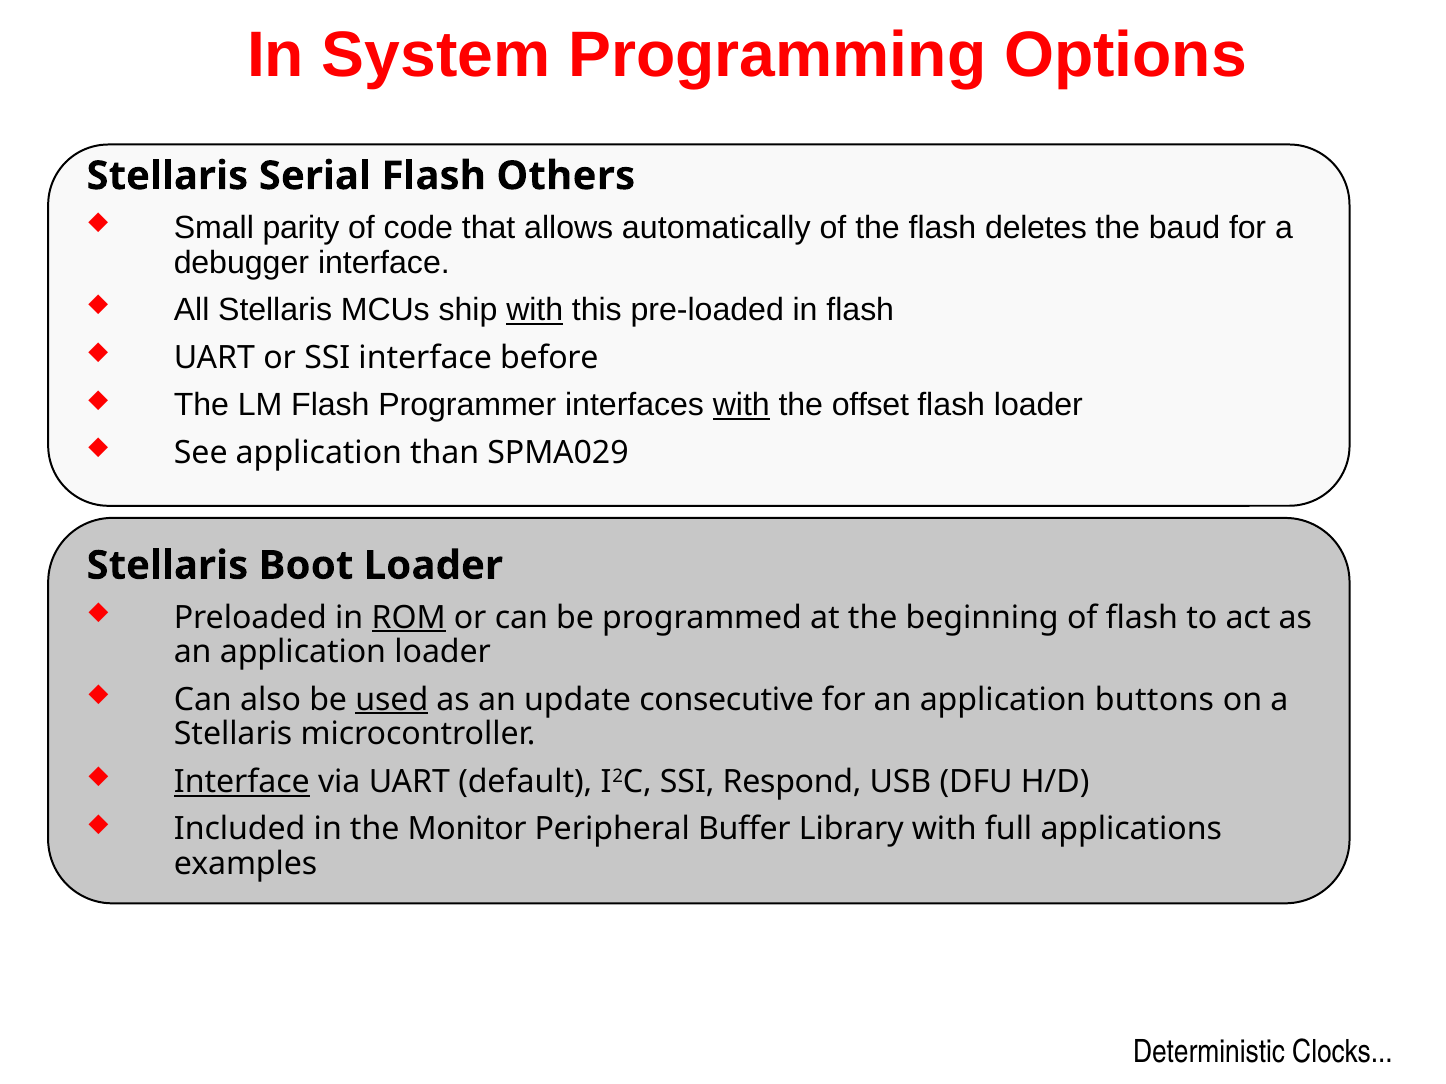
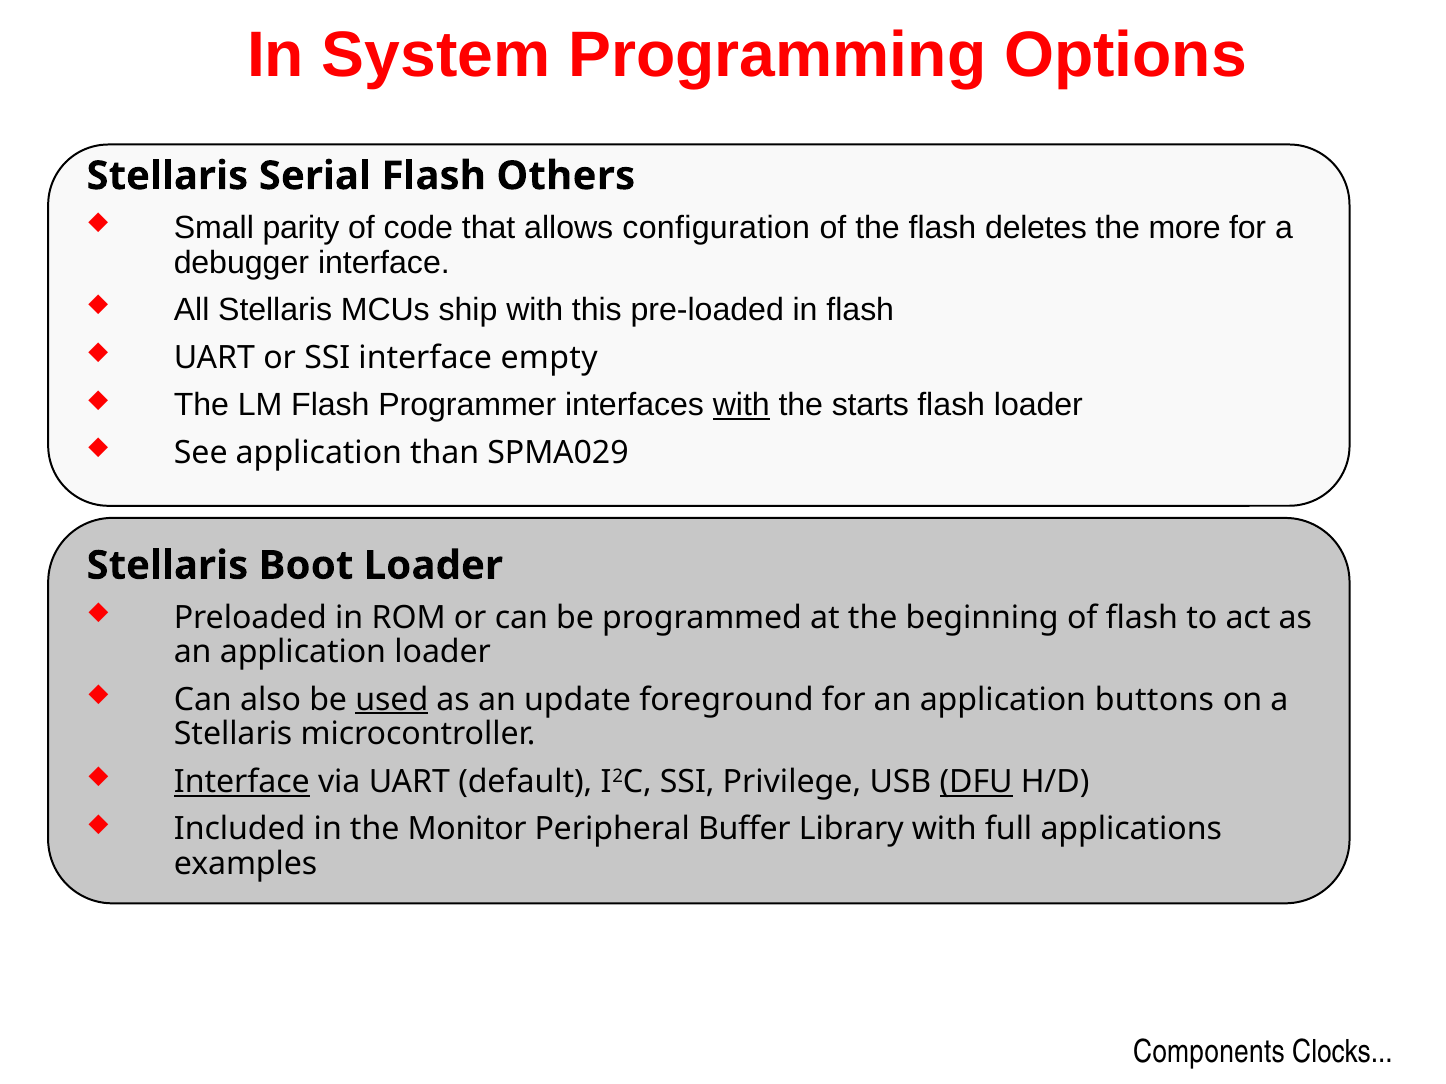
automatically: automatically -> configuration (716, 228)
baud: baud -> more (1185, 228)
with underline: present -> none (535, 310)
before: before -> empty (549, 358)
offset: offset -> starts (870, 405)
ROM underline: present -> none (409, 618)
consecutive: consecutive -> foreground (726, 700)
Respond: Respond -> Privilege (792, 782)
DFU underline: none -> present (976, 782)
Deterministic: Deterministic -> Components (1209, 1052)
